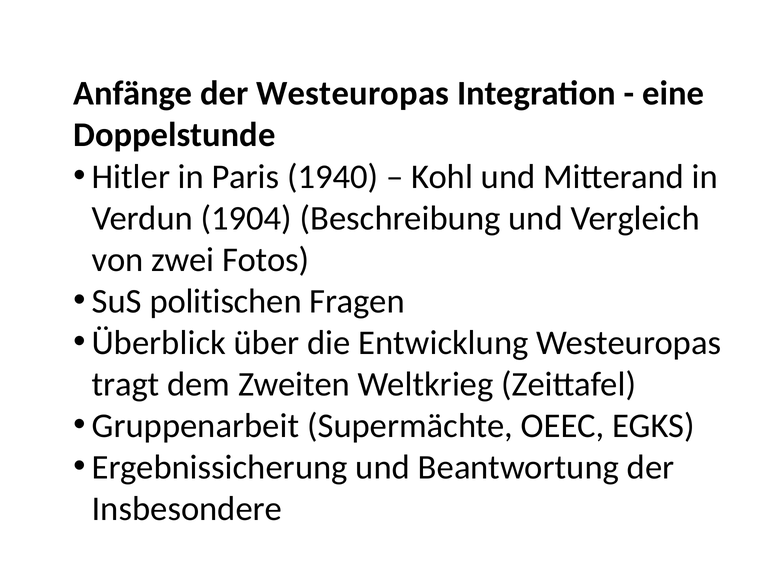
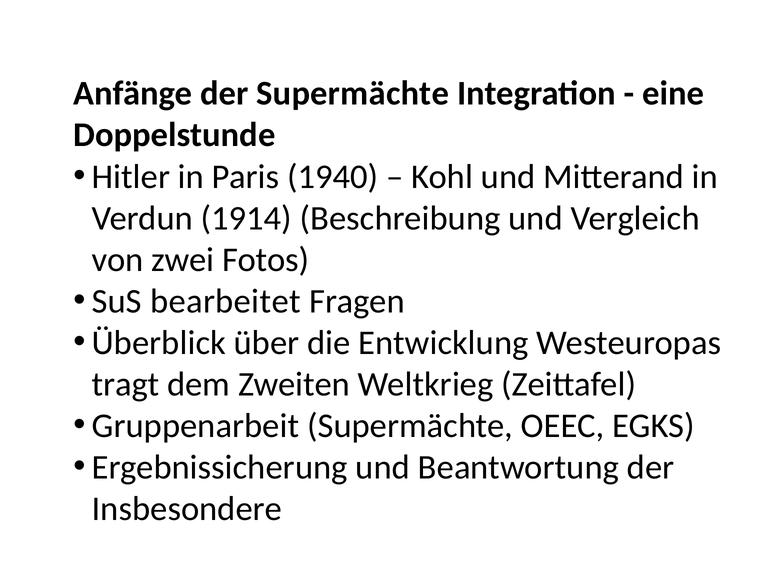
der Westeuropas: Westeuropas -> Supermächte (353, 94)
1904: 1904 -> 1914 (246, 218)
politischen: politischen -> bearbeitet (225, 301)
